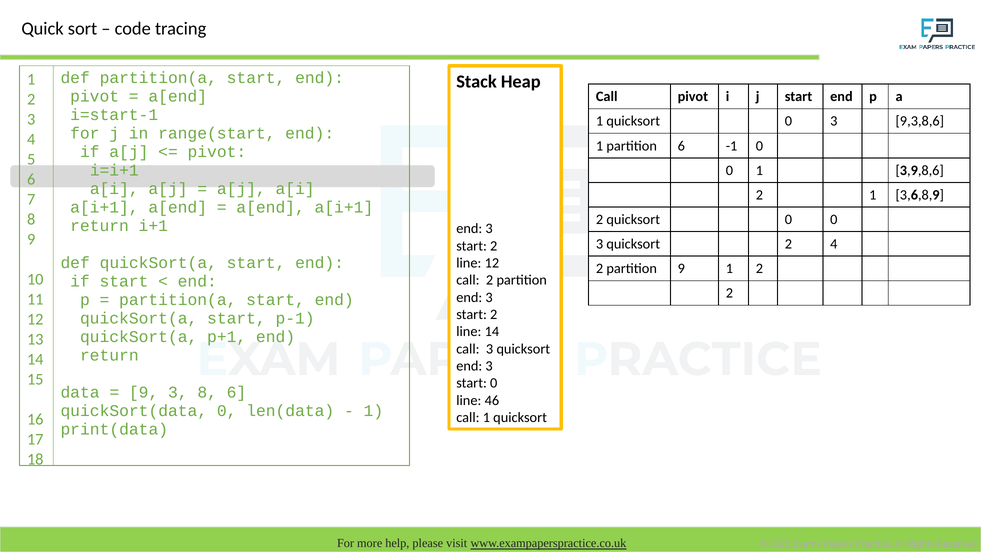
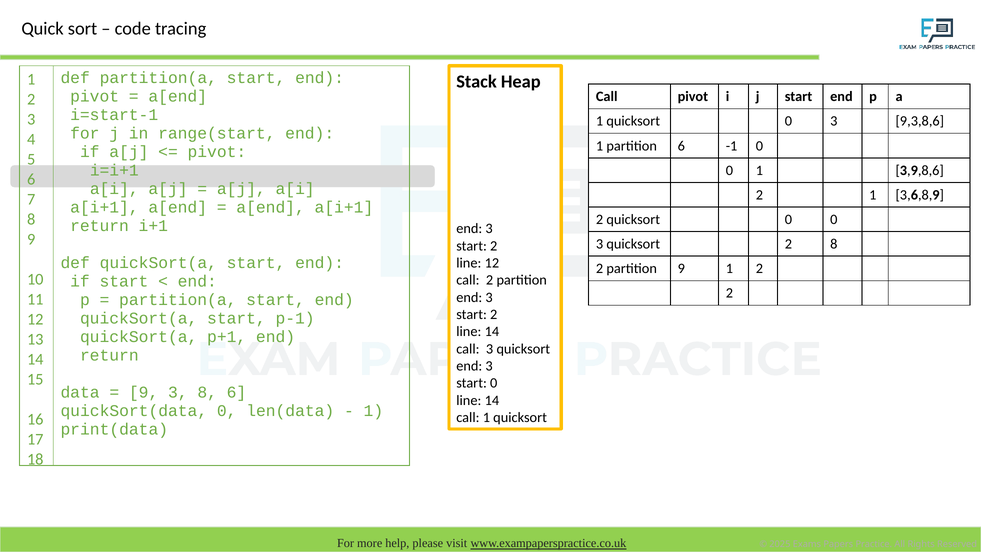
2 4: 4 -> 8 (834, 244)
46: 46 -> 14 (492, 400)
